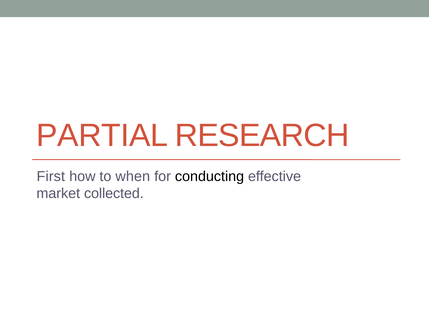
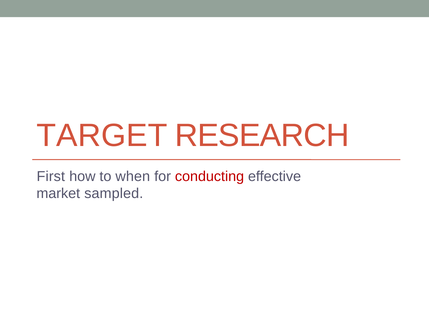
PARTIAL: PARTIAL -> TARGET (102, 136)
conducting colour: black -> red (210, 176)
collected: collected -> sampled (114, 193)
